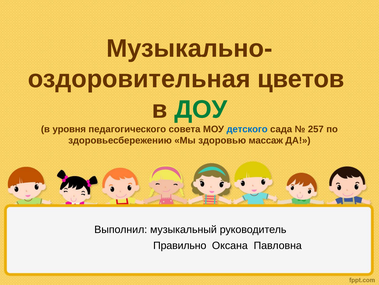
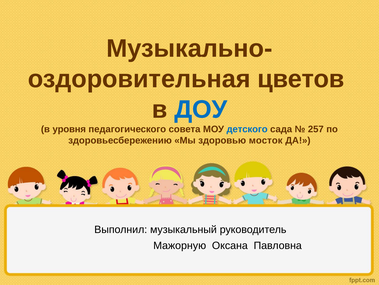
ДОУ colour: green -> blue (201, 109)
массаж: массаж -> мосток (266, 140)
Правильно: Правильно -> Мажорную (180, 245)
